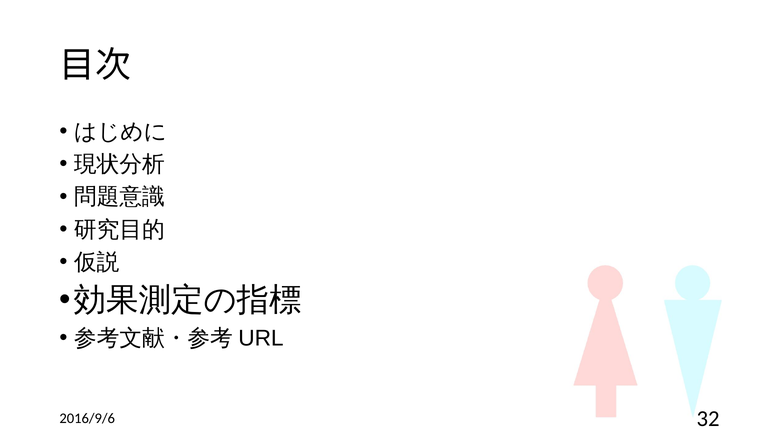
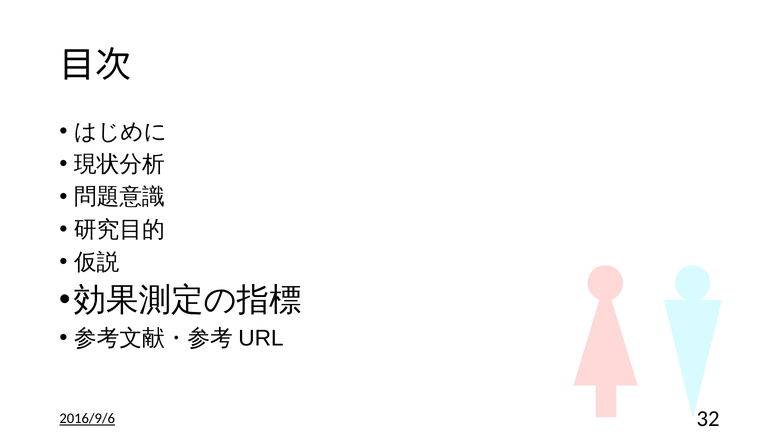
2016/9/6 underline: none -> present (87, 419)
